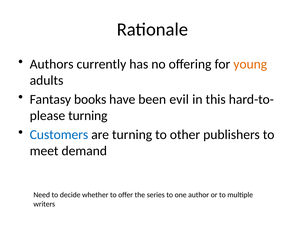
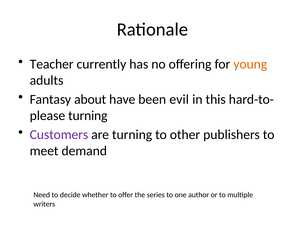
Authors: Authors -> Teacher (52, 64)
books: books -> about (90, 99)
Customers colour: blue -> purple (59, 134)
